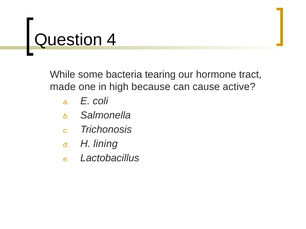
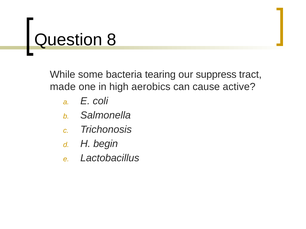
4: 4 -> 8 (112, 40)
hormone: hormone -> suppress (216, 75)
because: because -> aerobics (151, 87)
lining: lining -> begin (106, 144)
